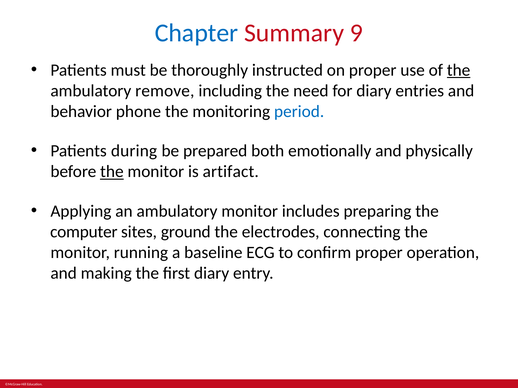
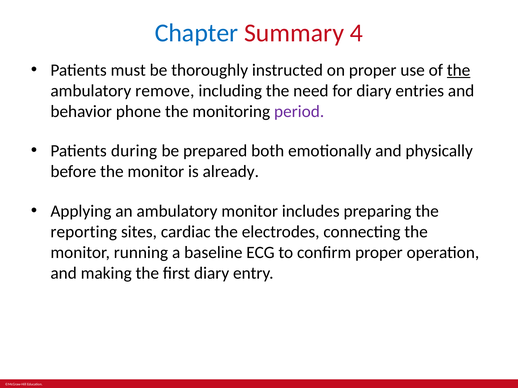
9: 9 -> 4 (357, 33)
period colour: blue -> purple (299, 112)
the underline: present -> none (112, 172)
artifact: artifact -> already (231, 172)
computer: computer -> reporting (84, 232)
ground: ground -> cardiac (186, 232)
